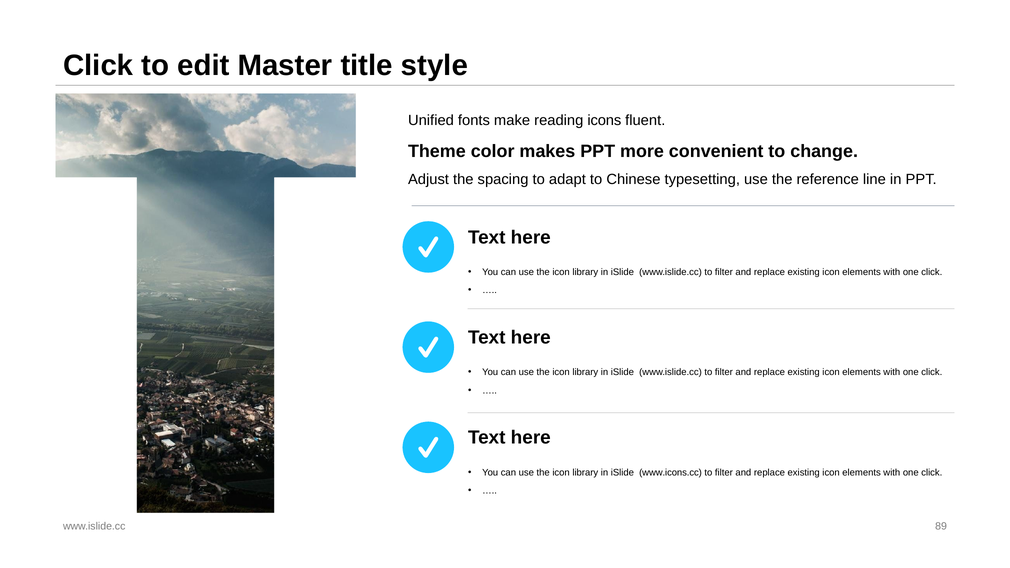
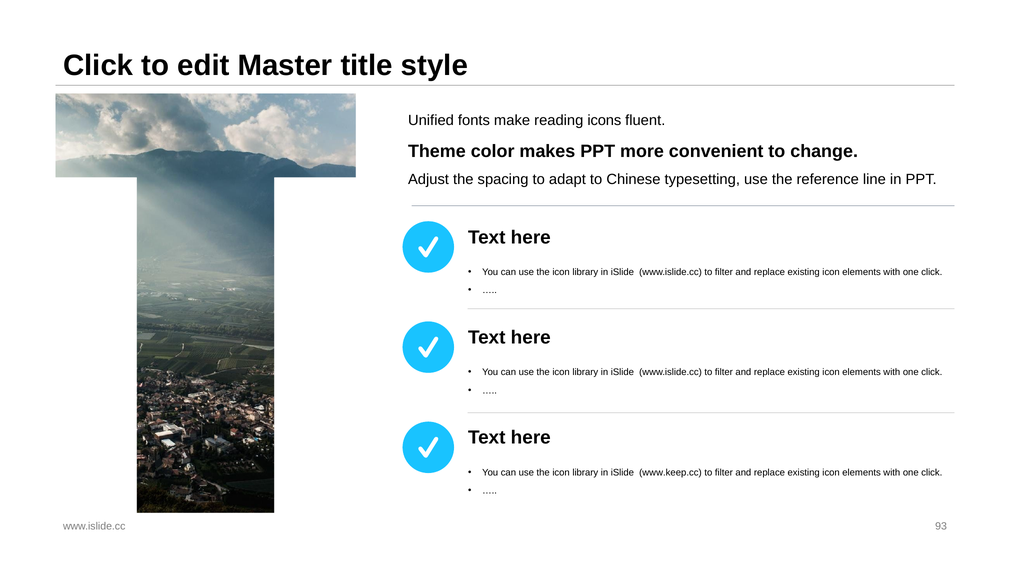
www.icons.cc: www.icons.cc -> www.keep.cc (670, 473)
89: 89 -> 93 (941, 526)
